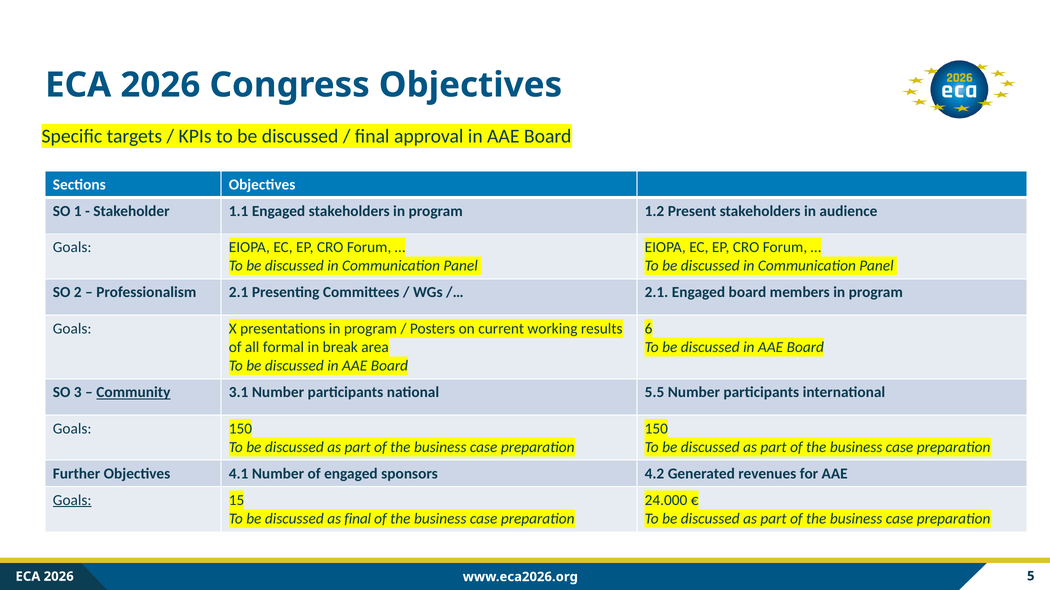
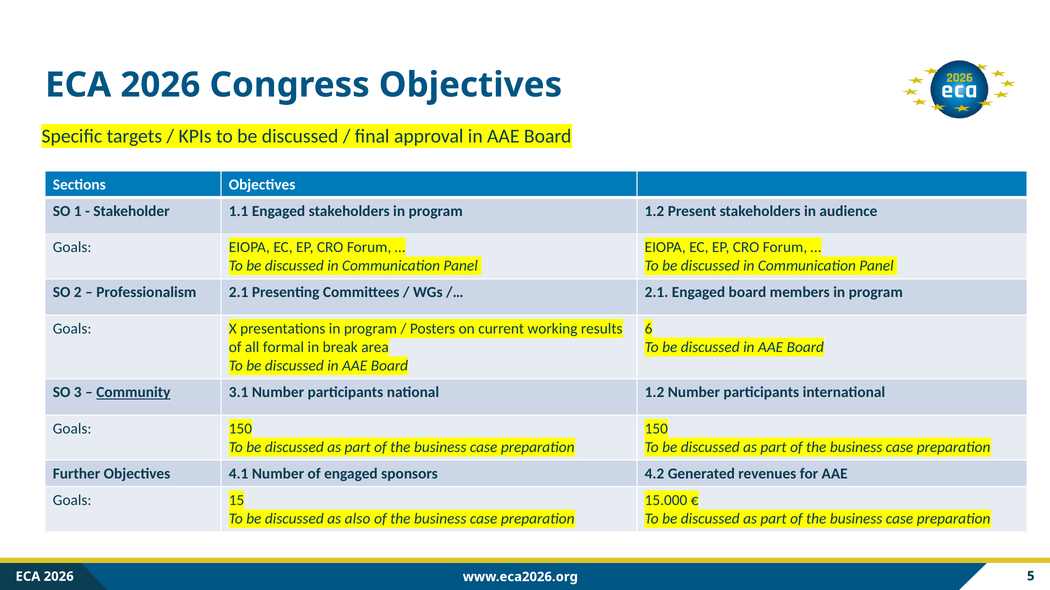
national 5.5: 5.5 -> 1.2 (654, 393)
Goals underline: present -> none (72, 501)
24.000: 24.000 -> 15.000 (666, 501)
as final: final -> also (358, 519)
